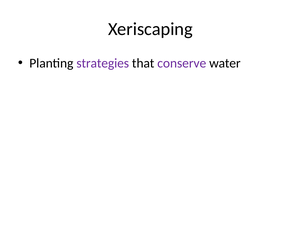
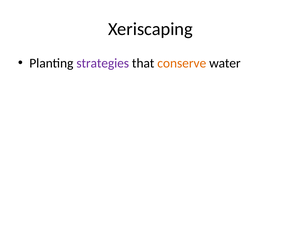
conserve colour: purple -> orange (182, 63)
